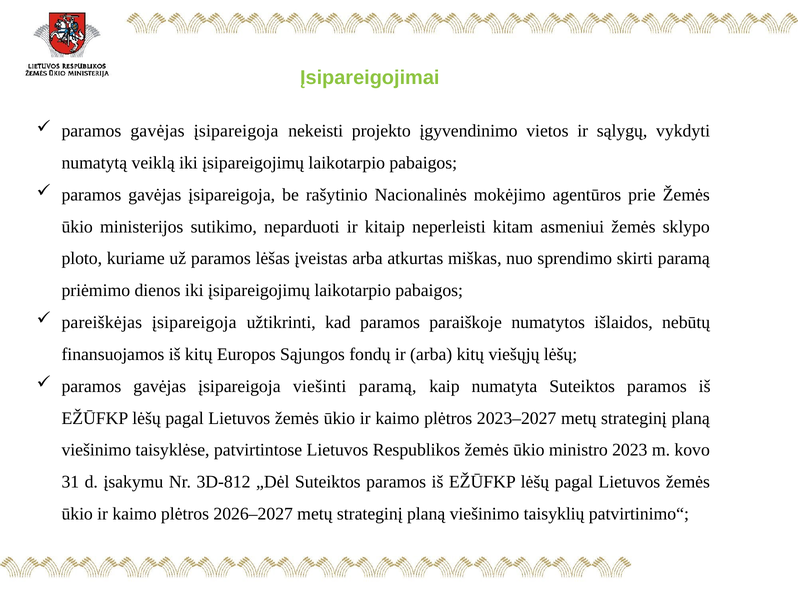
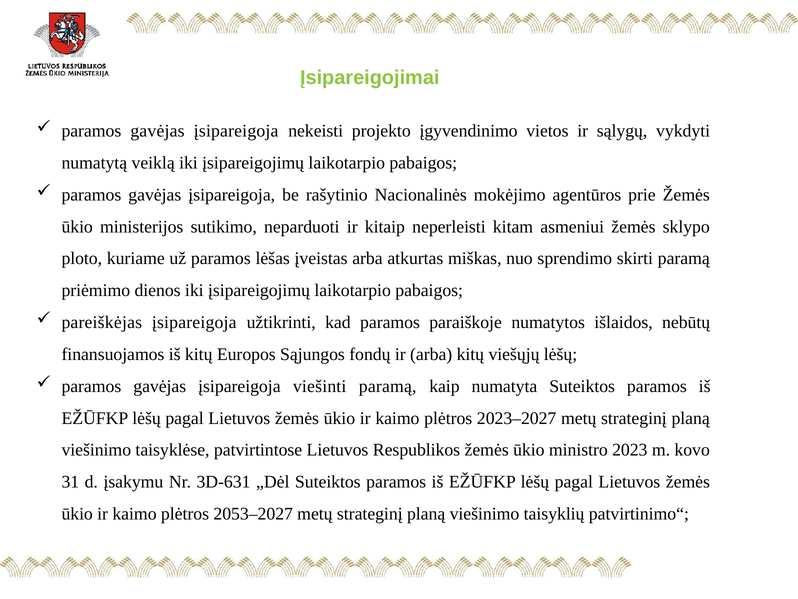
3D-812: 3D-812 -> 3D-631 (224, 482)
2026–2027: 2026–2027 -> 2053–2027 (253, 514)
